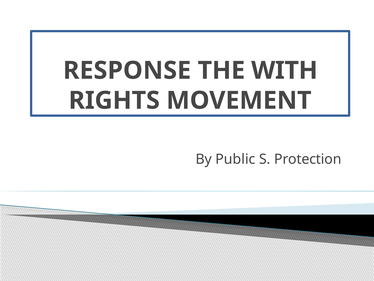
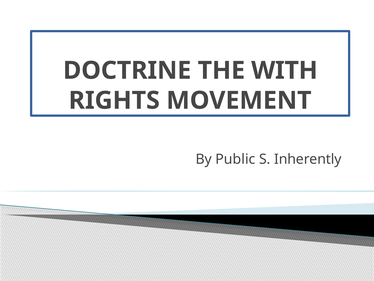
RESPONSE: RESPONSE -> DOCTRINE (127, 70)
Protection: Protection -> Inherently (308, 159)
